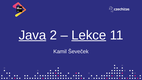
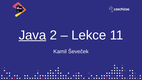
Lekce underline: present -> none (89, 35)
